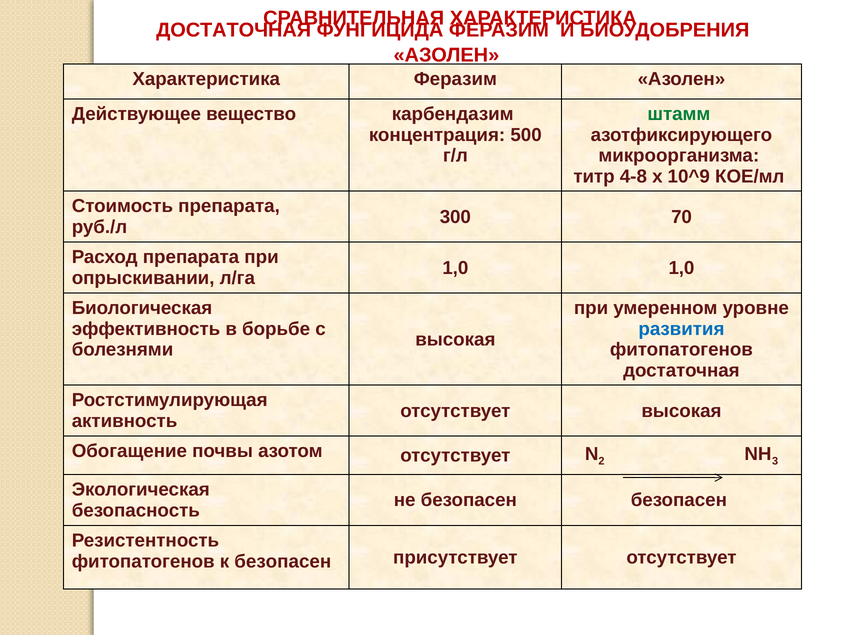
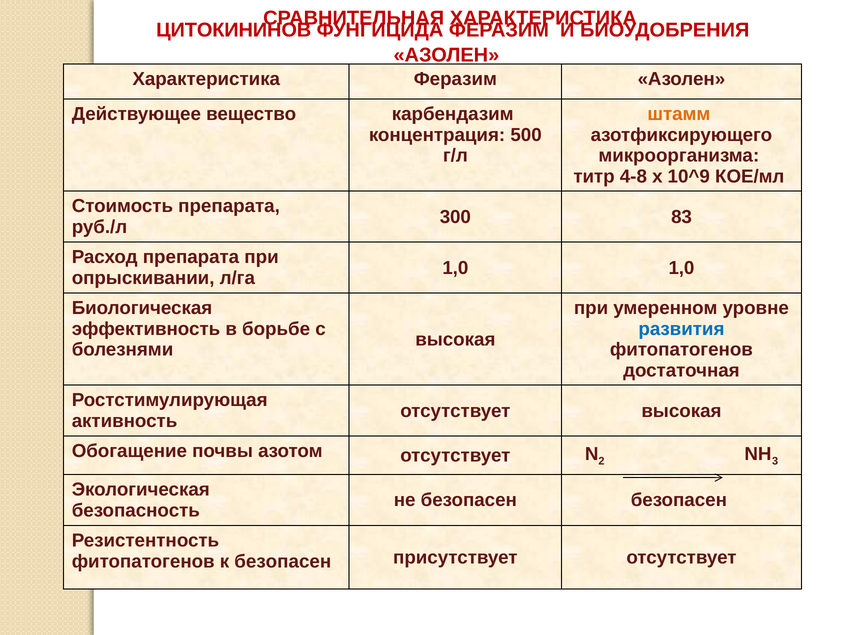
ДОСТАТОЧНАЯ: ДОСТАТОЧНАЯ -> ЦИТОКИНИНОВ (234, 30)
штамм colour: green -> orange (679, 114)
70: 70 -> 83 (682, 217)
